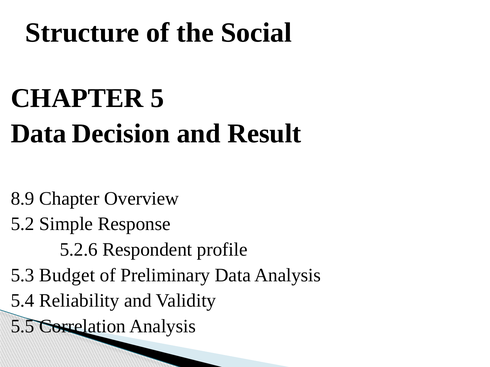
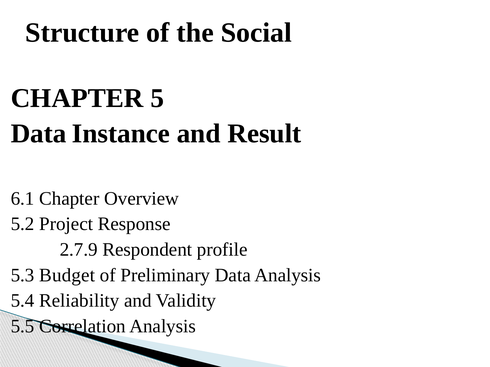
Decision: Decision -> Instance (121, 134)
8.9: 8.9 -> 6.1 (23, 199)
Simple: Simple -> Project (66, 224)
5.2.6: 5.2.6 -> 2.7.9 (79, 250)
